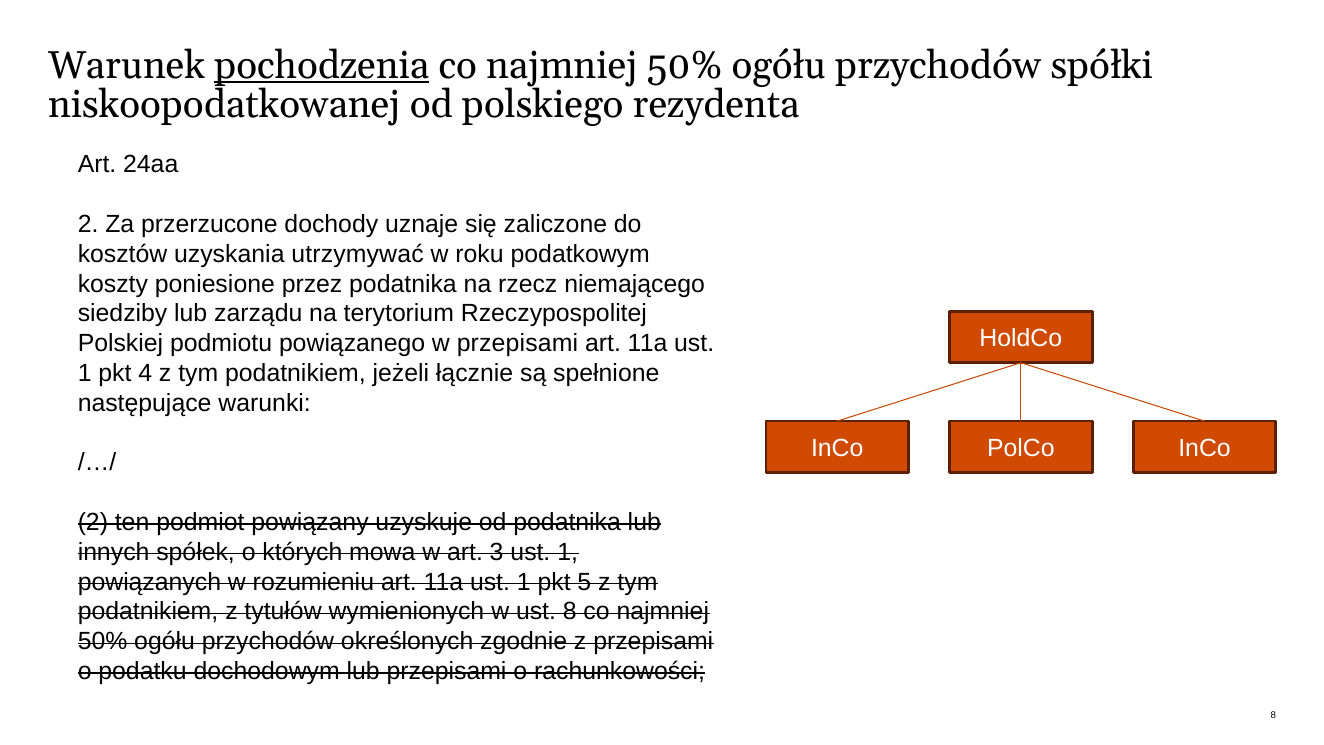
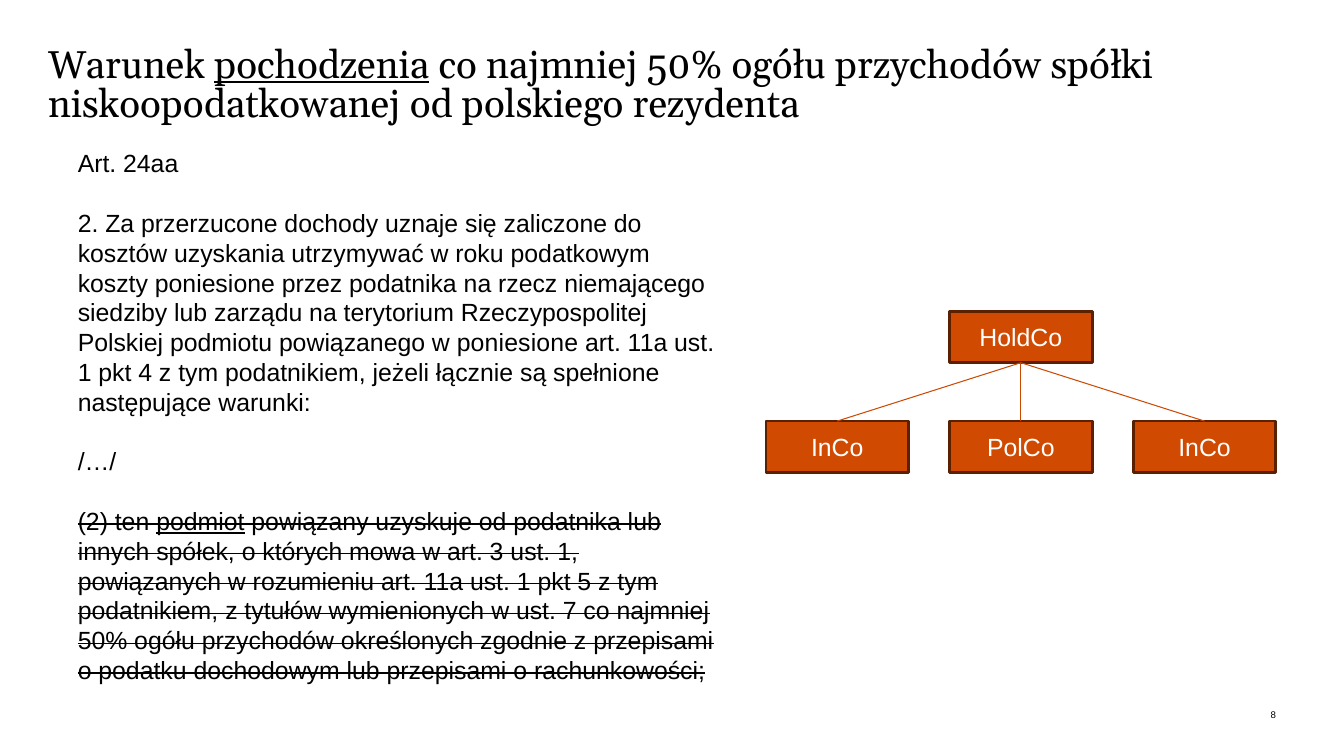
w przepisami: przepisami -> poniesione (517, 343)
podmiot underline: none -> present (200, 522)
ust 8: 8 -> 7 (570, 611)
